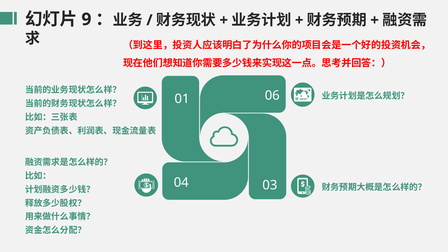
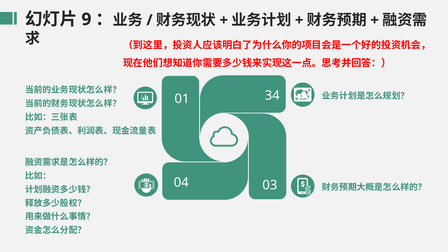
06: 06 -> 34 (272, 96)
